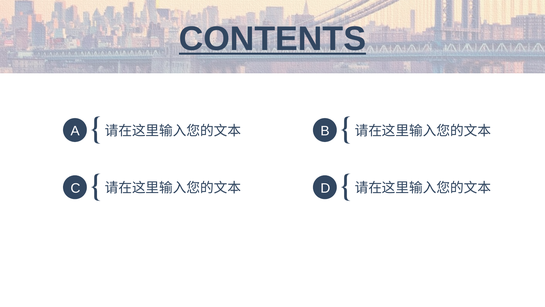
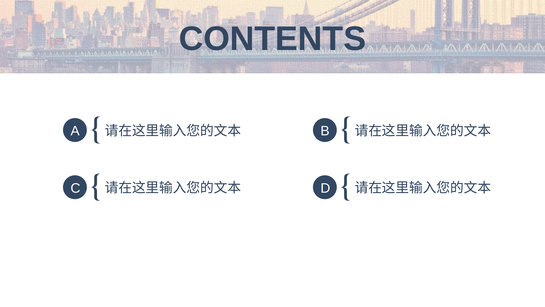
CONTENTS underline: present -> none (272, 39)
